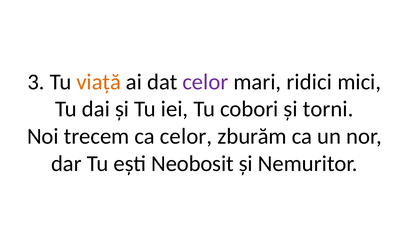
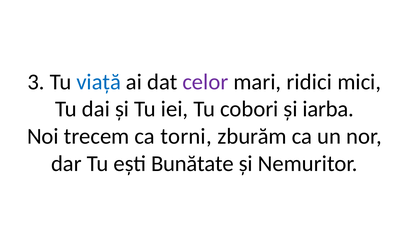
viață colour: orange -> blue (99, 82)
torni: torni -> iarba (328, 109)
ca celor: celor -> torni (186, 136)
Neobosit: Neobosit -> Bunătate (193, 164)
